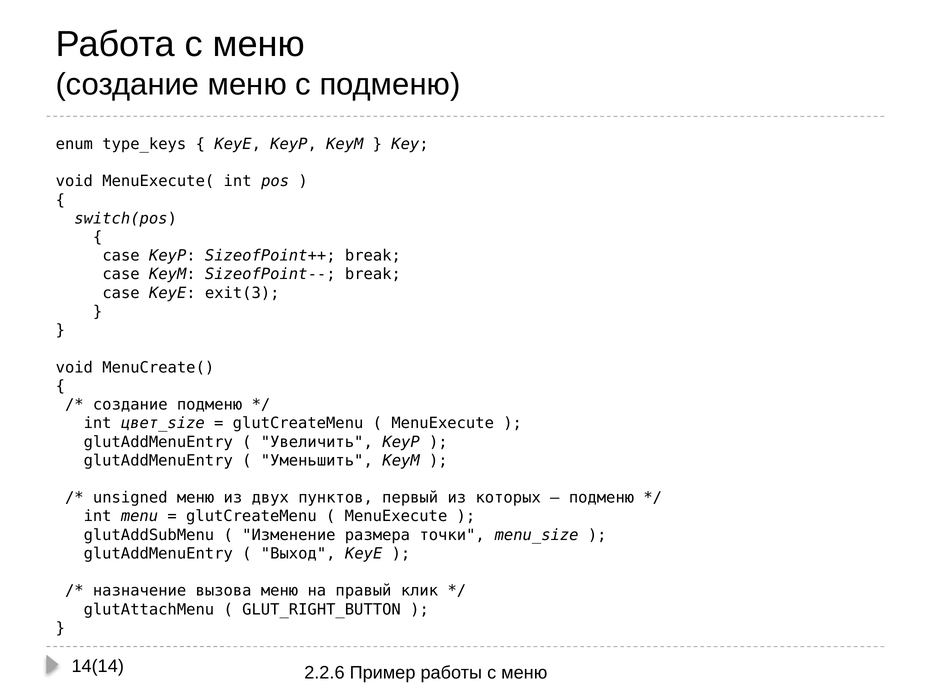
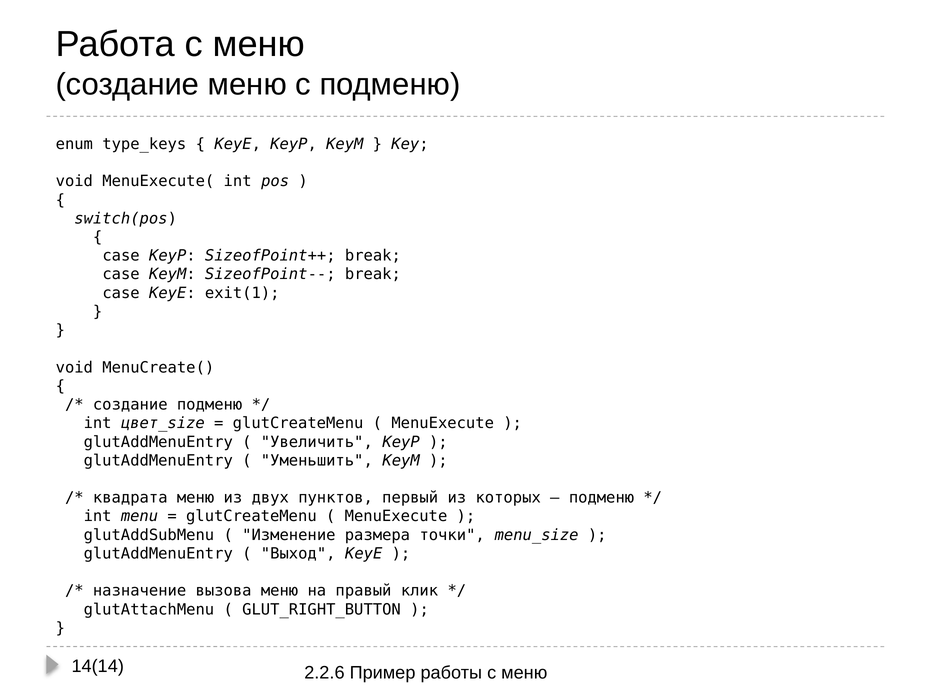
exit(3: exit(3 -> exit(1 (242, 293)
unsigned: unsigned -> квадрата (130, 498)
